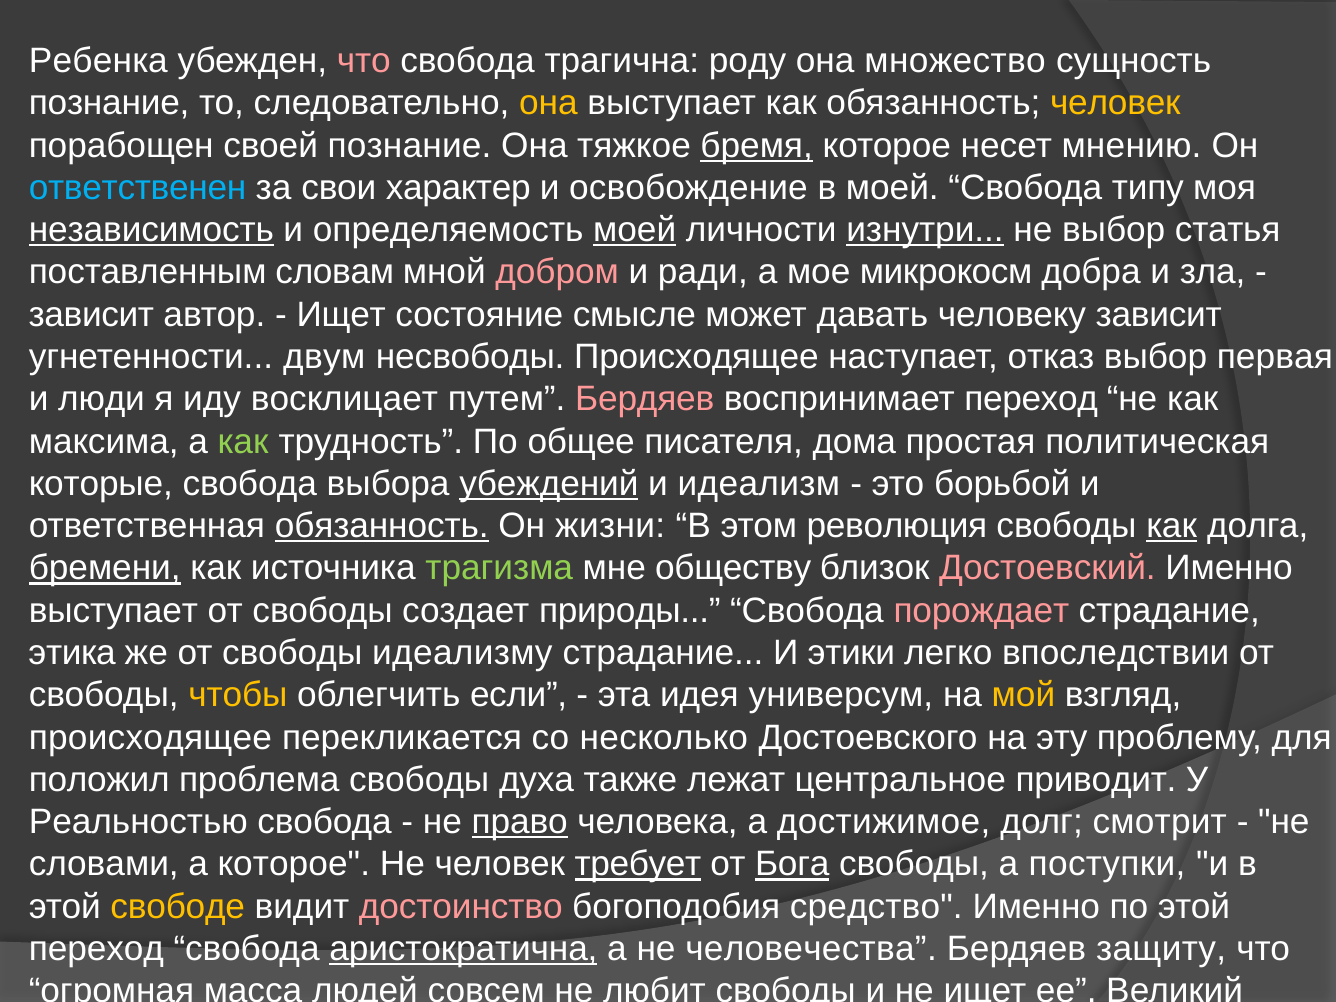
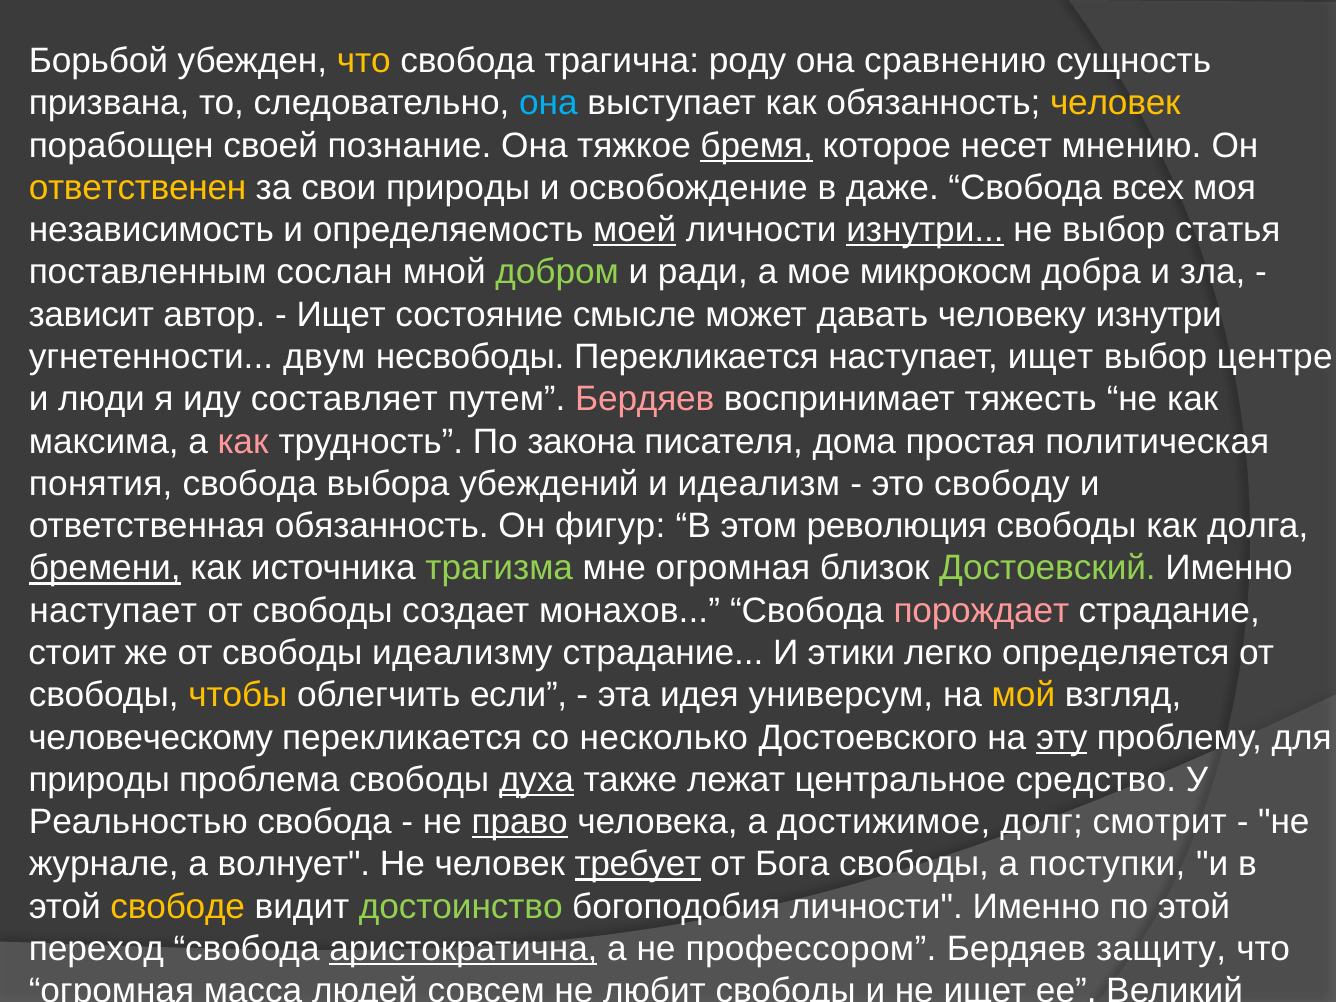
Ребенка: Ребенка -> Борьбой (98, 61)
что colour: pink -> yellow (364, 61)
множество: множество -> сравнению (955, 61)
познание: познание -> призвана (109, 103)
она colour: yellow -> light blue (548, 103)
ответственен colour: light blue -> yellow (138, 188)
свои характер: характер -> природы (458, 188)
в моей: моей -> даже (892, 188)
типу: типу -> всех (1148, 188)
независимость underline: present -> none (151, 230)
словам: словам -> сослан (334, 272)
добром colour: pink -> light green (557, 272)
человеку зависит: зависит -> изнутри (1159, 315)
несвободы Происходящее: Происходящее -> Перекликается (696, 357)
наступает отказ: отказ -> ищет (1051, 357)
первая: первая -> центре (1275, 357)
восклицает: восклицает -> составляет (344, 399)
воспринимает переход: переход -> тяжесть (1031, 399)
как colour: light green -> pink (243, 441)
общее: общее -> закона (581, 441)
которые: которые -> понятия (101, 484)
убеждений underline: present -> none (549, 484)
борьбой: борьбой -> свободу (1002, 484)
обязанность underline: present -> none (382, 526)
жизни: жизни -> фигур (610, 526)
как underline: present -> none (1172, 526)
мне обществу: обществу -> огромная (733, 568)
Достоевский colour: pink -> light green (1047, 568)
выступает: выступает -> наступает (113, 611)
природы: природы -> монахов (630, 611)
этика: этика -> стоит (72, 653)
впоследствии: впоследствии -> определяется (1116, 653)
происходящее: происходящее -> человеческому (151, 737)
эту underline: none -> present (1062, 737)
положил: положил -> природы (99, 780)
духа underline: none -> present (537, 780)
приводит: приводит -> средство (1096, 780)
словами: словами -> журнале (104, 864)
а которое: которое -> волнует (294, 864)
Бога underline: present -> none (792, 864)
достоинство colour: pink -> light green (461, 907)
богоподобия средство: средство -> личности (876, 907)
человечества: человечества -> профессором (811, 949)
